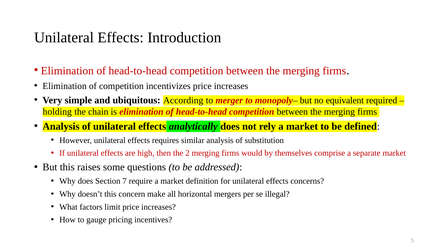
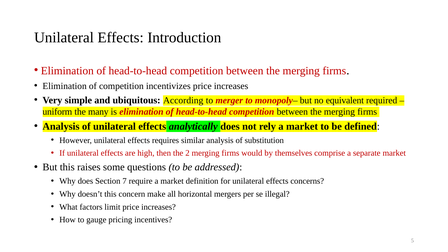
holding: holding -> uniform (57, 112)
chain: chain -> many (98, 112)
